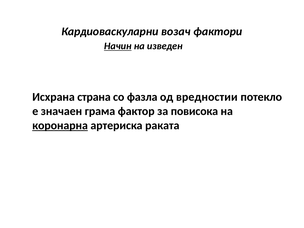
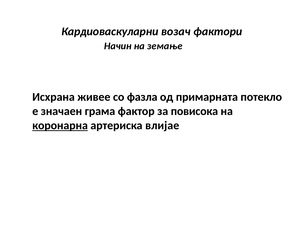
Начин underline: present -> none (118, 46)
изведен: изведен -> земање (165, 46)
страна: страна -> живее (94, 97)
вредностии: вредностии -> примарната (207, 97)
раката: раката -> влијае (162, 125)
